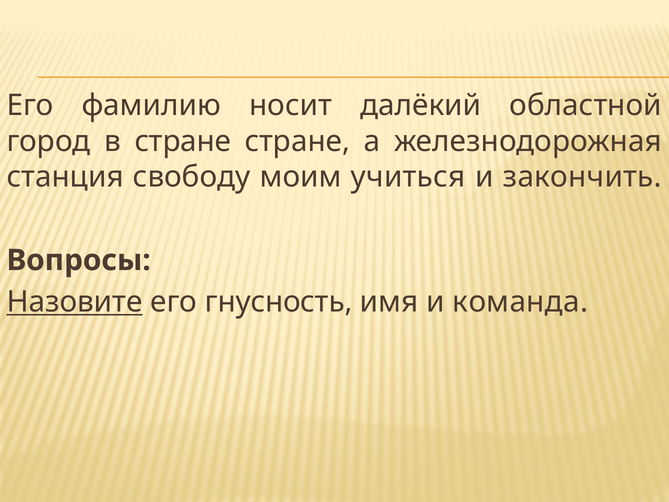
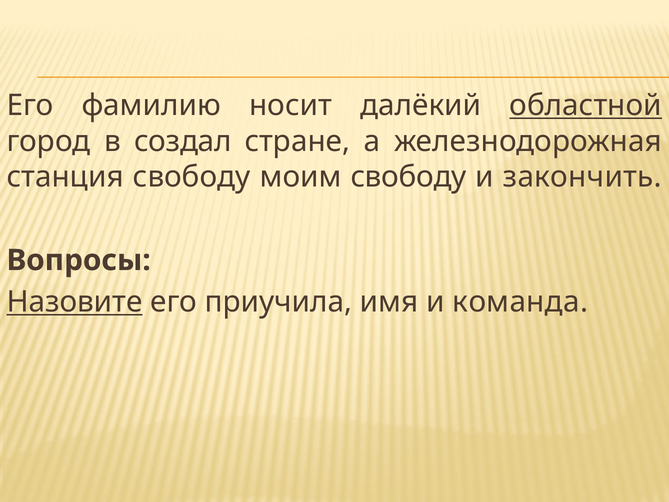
областной underline: none -> present (586, 105)
в стране: стране -> создал (183, 141)
моим учиться: учиться -> свободу (409, 177)
гнусность: гнусность -> приучила (279, 302)
